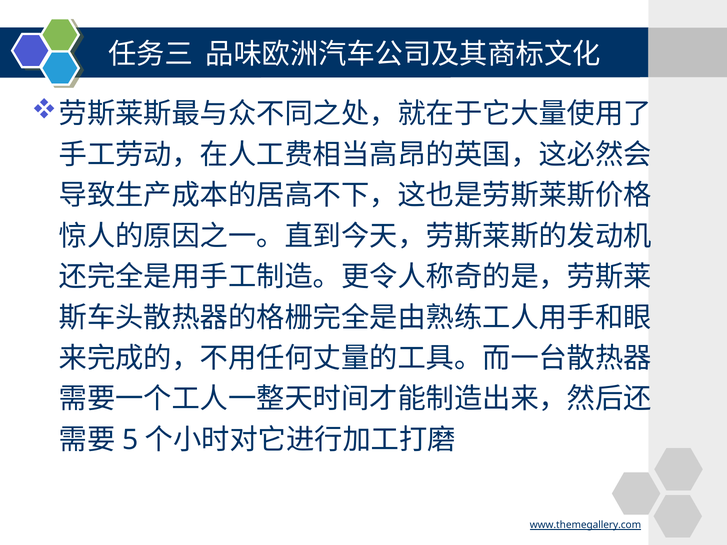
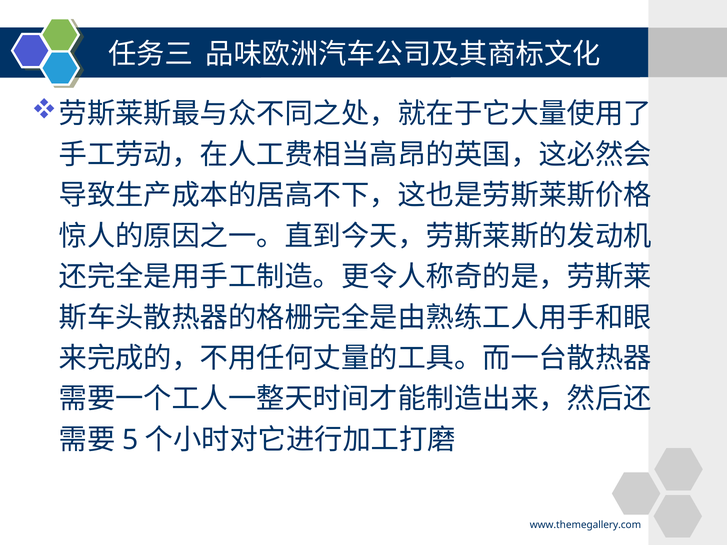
www.themegallery.com underline: present -> none (585, 525)
